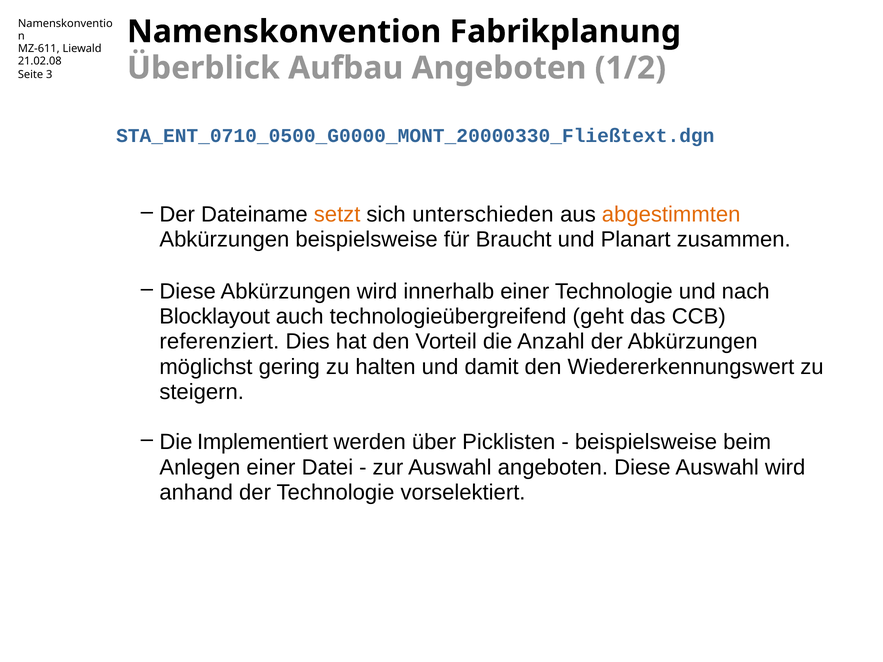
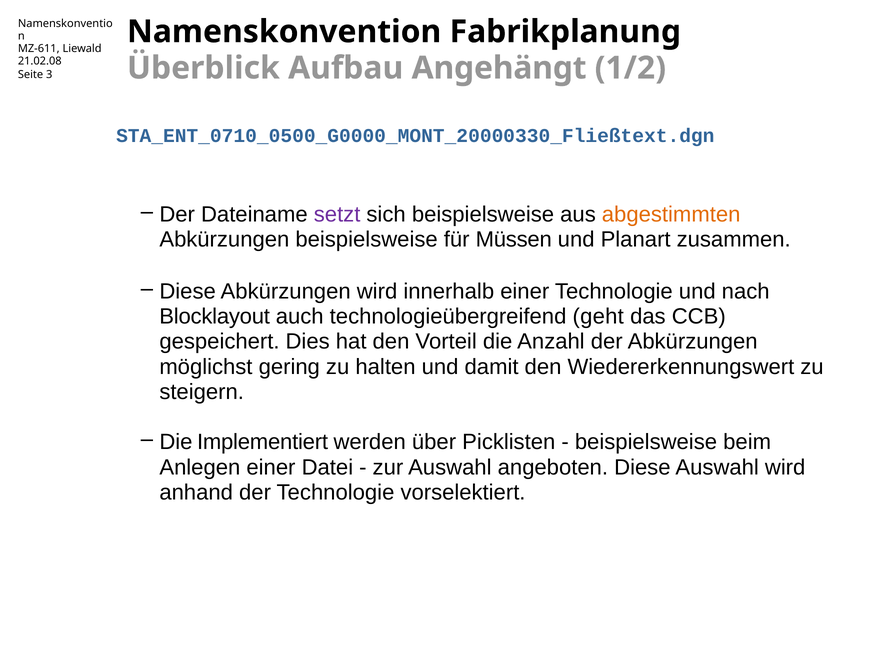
Aufbau Angeboten: Angeboten -> Angehängt (499, 68)
setzt colour: orange -> purple (337, 215)
sich unterschieden: unterschieden -> beispielsweise (483, 215)
Braucht: Braucht -> Müssen (514, 240)
referenziert: referenziert -> gespeichert (219, 342)
